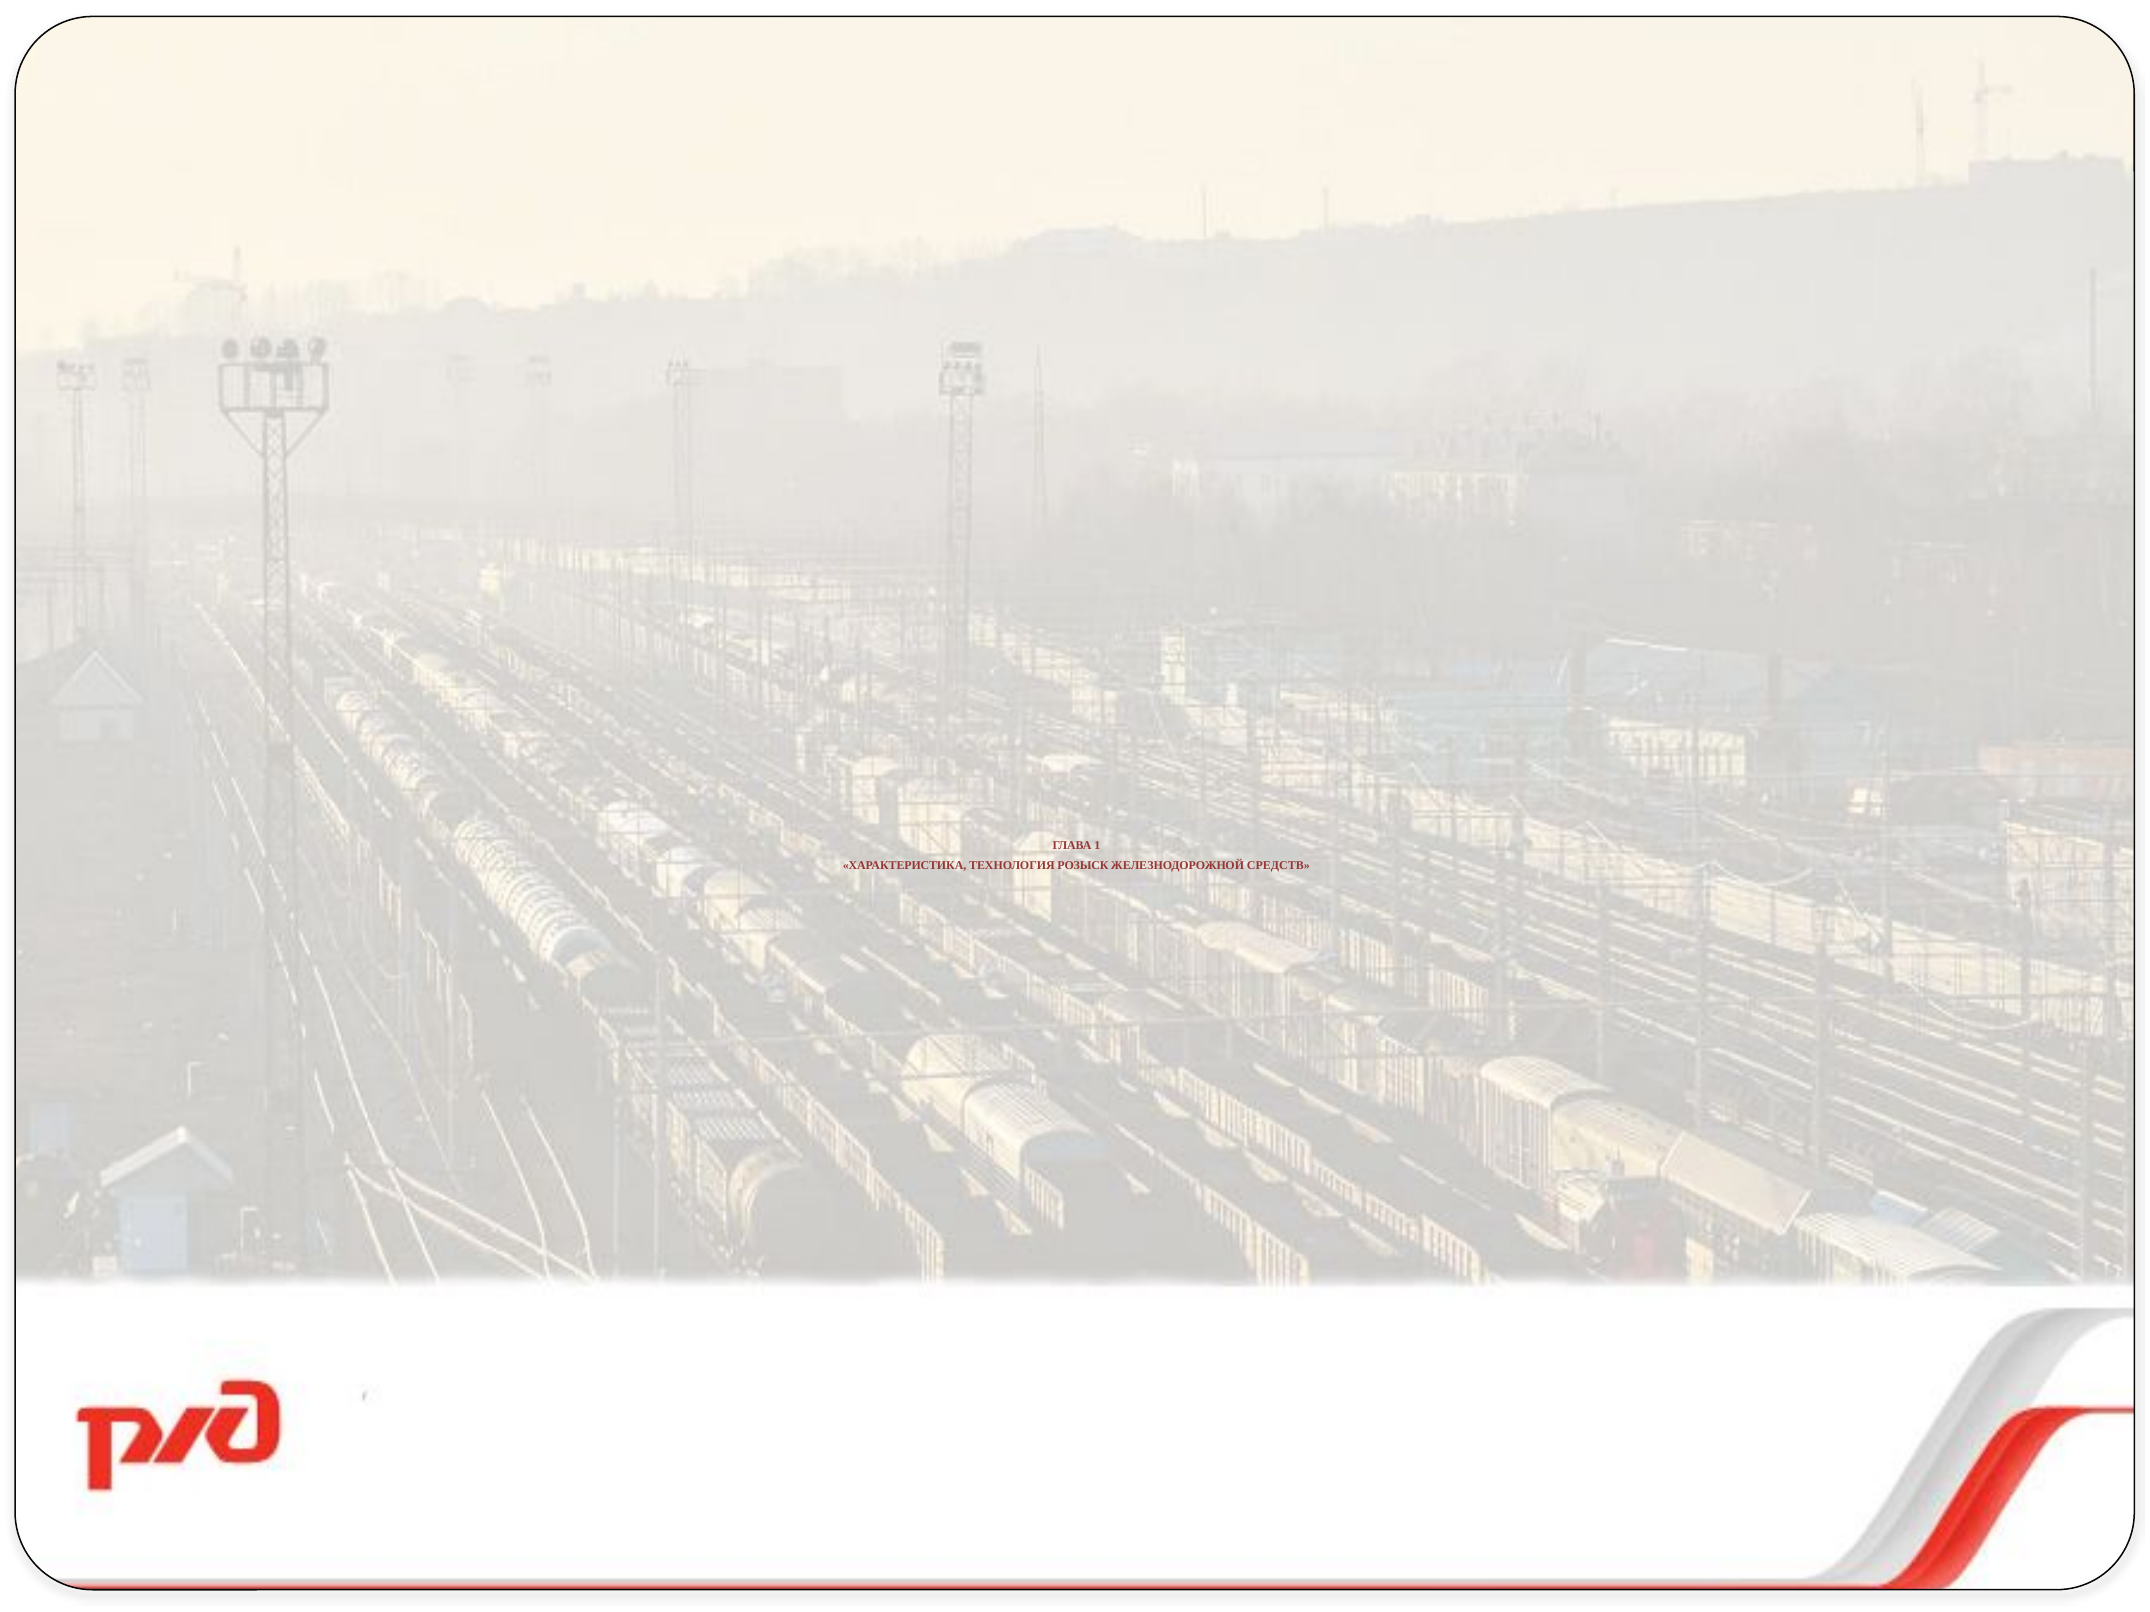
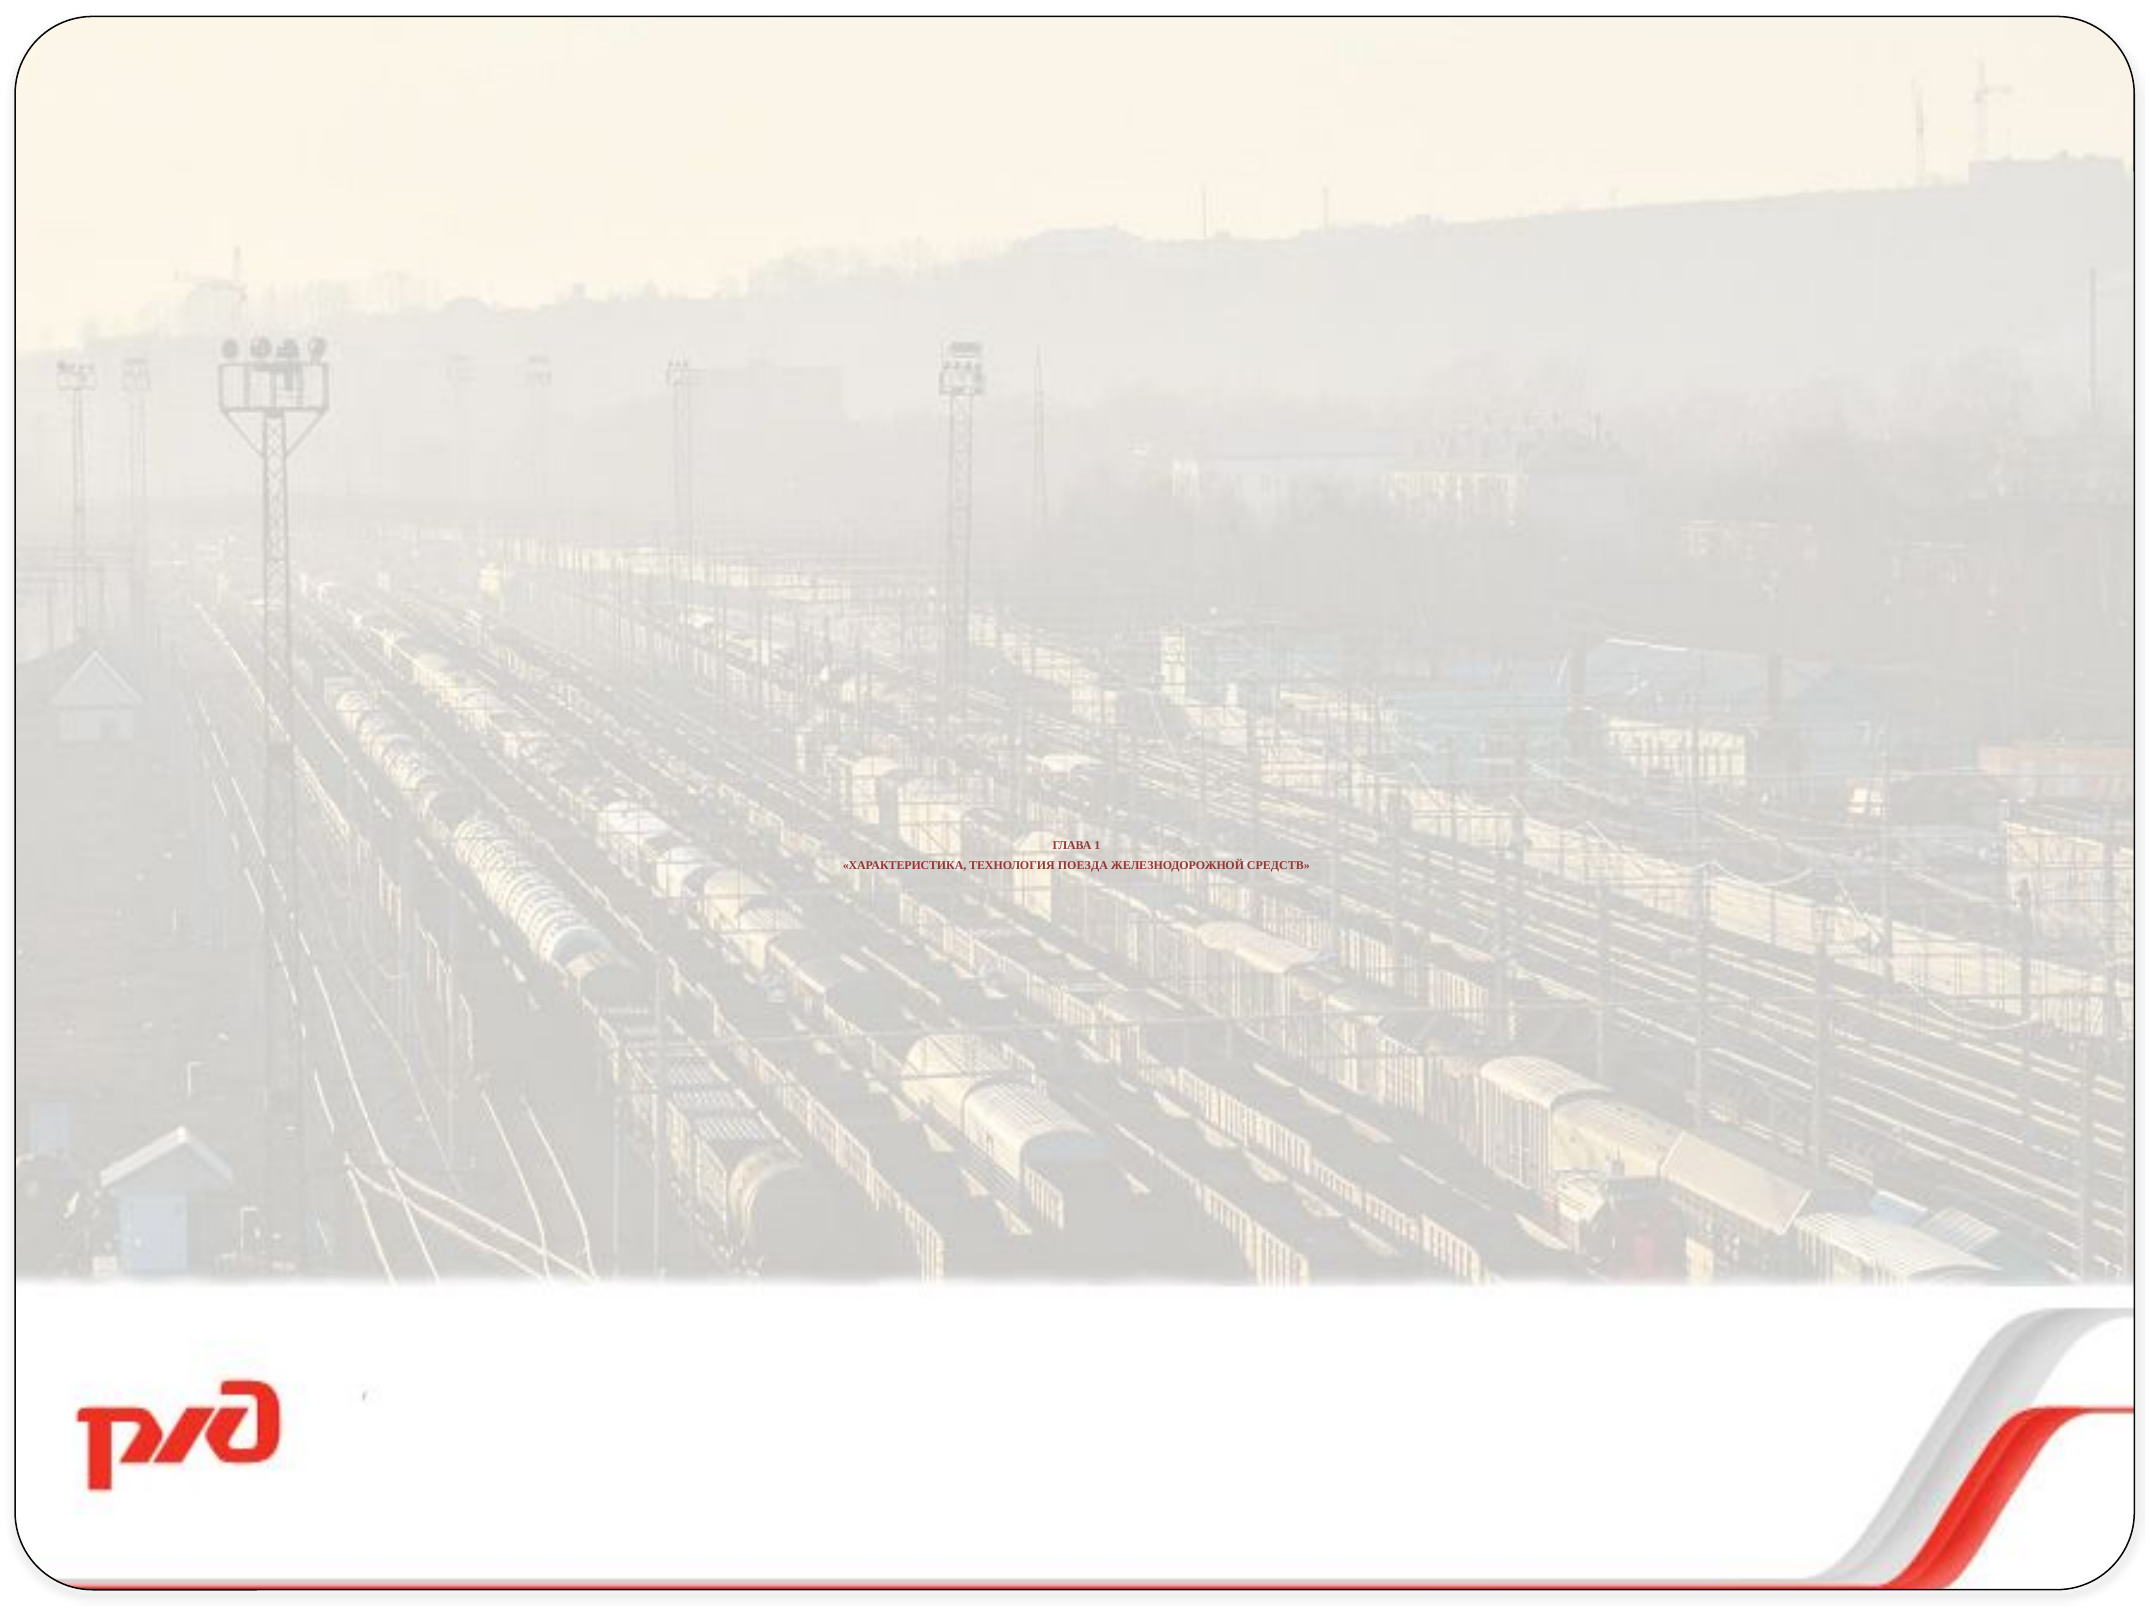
РОЗЫСК: РОЗЫСК -> ПОЕЗДА (1083, 866)
